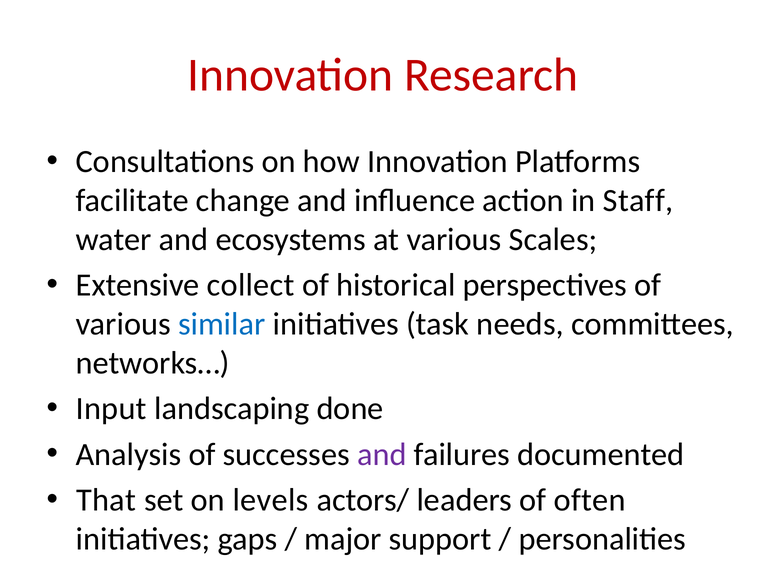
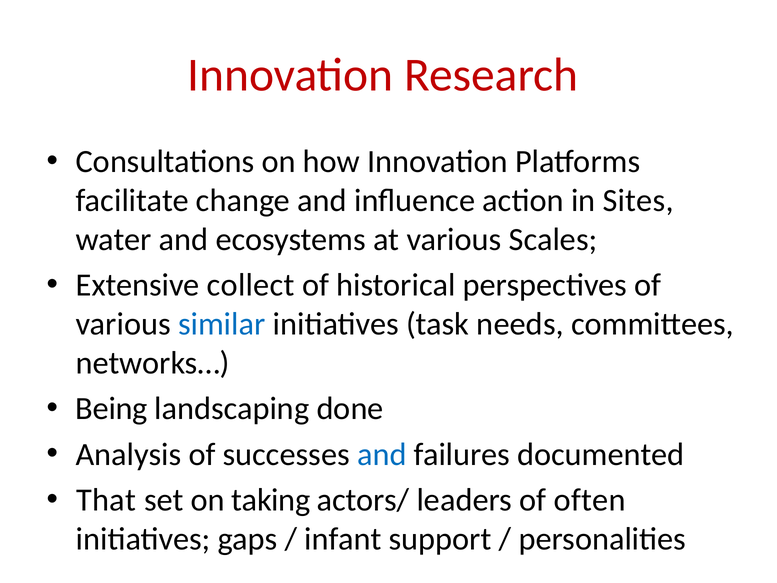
Staff: Staff -> Sites (638, 200)
Input: Input -> Being (111, 408)
and colour: purple -> blue (382, 454)
levels: levels -> taking (271, 500)
major: major -> infant (343, 539)
